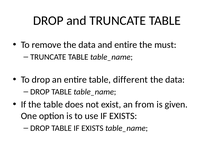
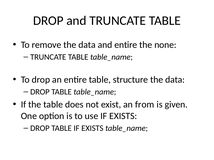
must: must -> none (165, 45)
different: different -> structure (131, 80)
